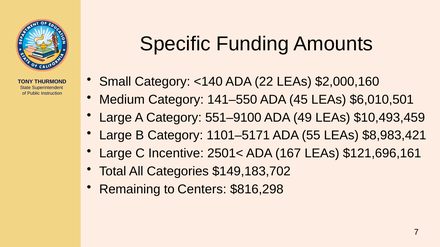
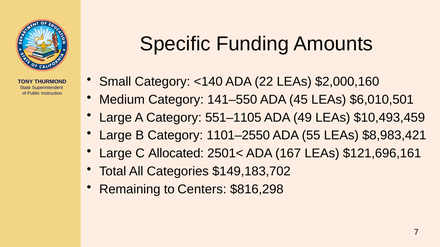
551–9100: 551–9100 -> 551–1105 (233, 118)
1101–5171: 1101–5171 -> 1101–2550 (238, 136)
Incentive: Incentive -> Allocated (176, 154)
